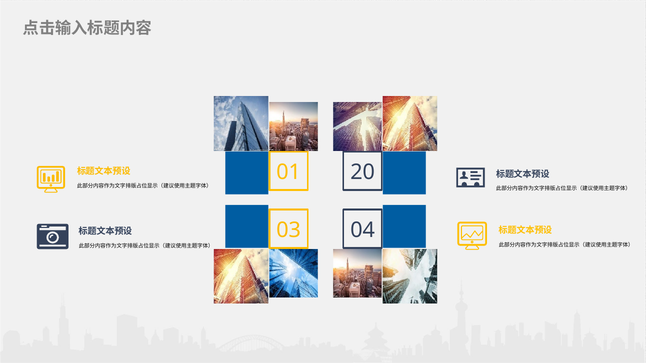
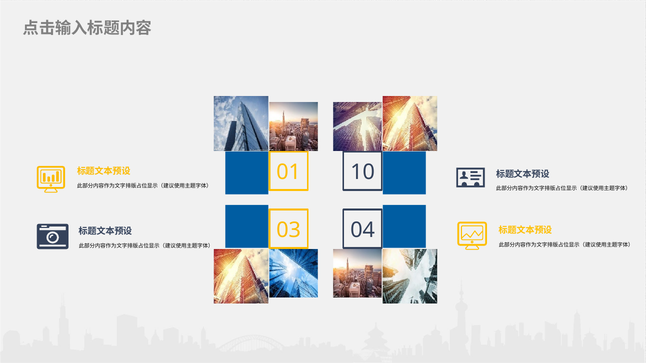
20: 20 -> 10 (363, 172)
